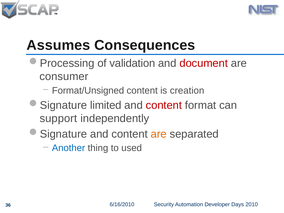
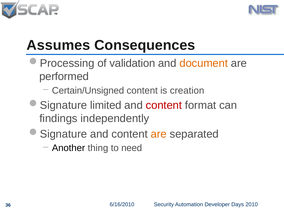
document colour: red -> orange (204, 63)
consumer: consumer -> performed (64, 77)
Format/Unsigned: Format/Unsigned -> Certain/Unsigned (88, 91)
support: support -> findings (59, 118)
Another colour: blue -> black (69, 148)
used: used -> need (132, 148)
